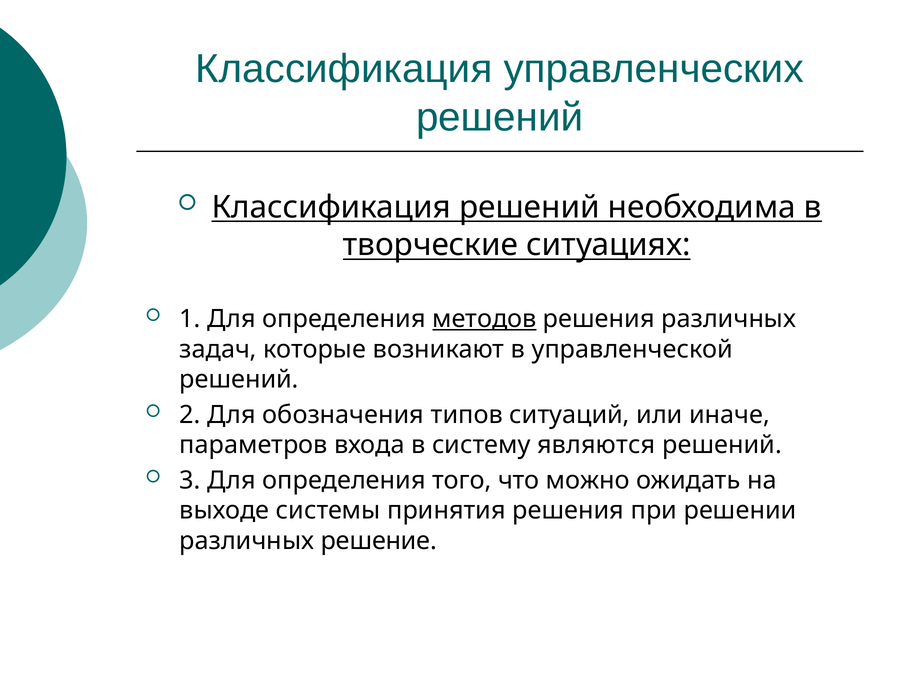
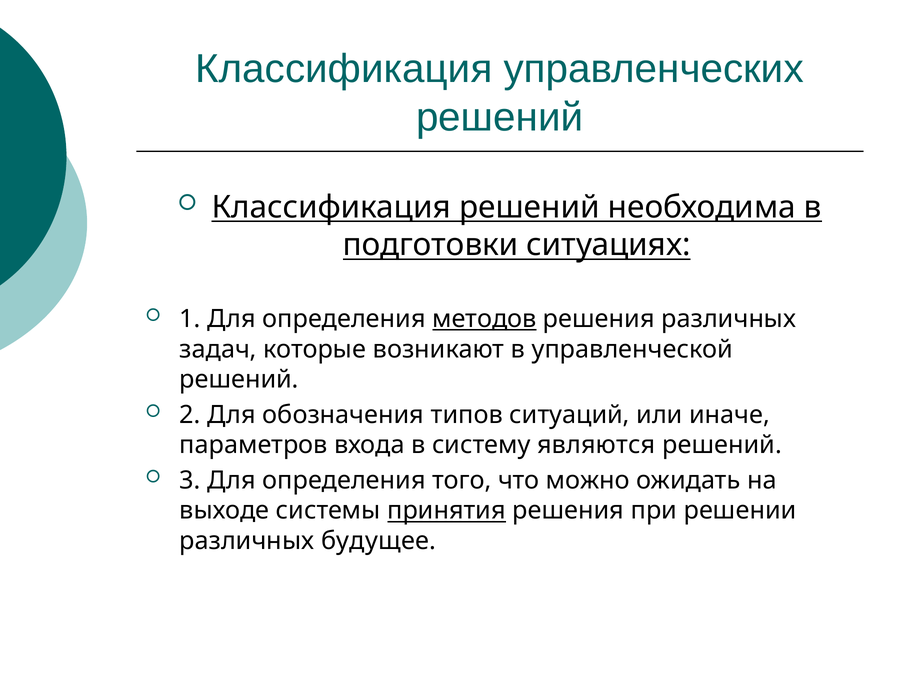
творческие: творческие -> подготовки (431, 245)
принятия underline: none -> present (447, 511)
решение: решение -> будущее (379, 542)
